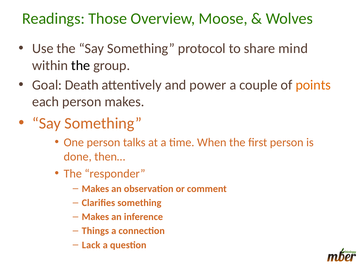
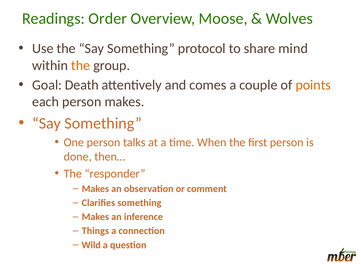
Those: Those -> Order (108, 19)
the colour: black -> orange (81, 65)
power: power -> comes (208, 85)
Lack: Lack -> Wild (91, 245)
